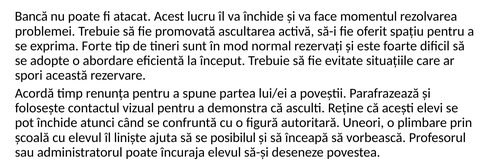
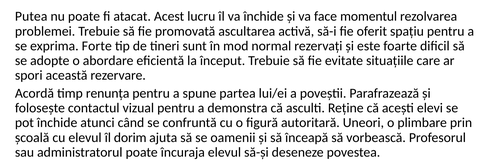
Bancă: Bancă -> Putea (31, 16)
liniște: liniște -> dorim (130, 138)
posibilul: posibilul -> oamenii (233, 138)
